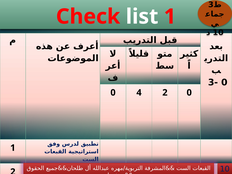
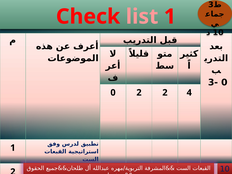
list colour: white -> pink (142, 17)
0 4: 4 -> 2 (139, 93)
2 0: 0 -> 4 (189, 93)
